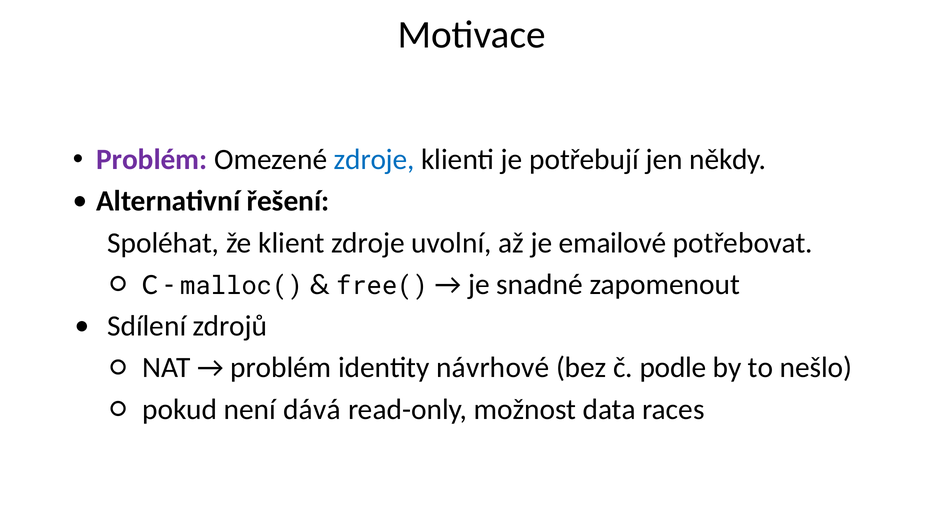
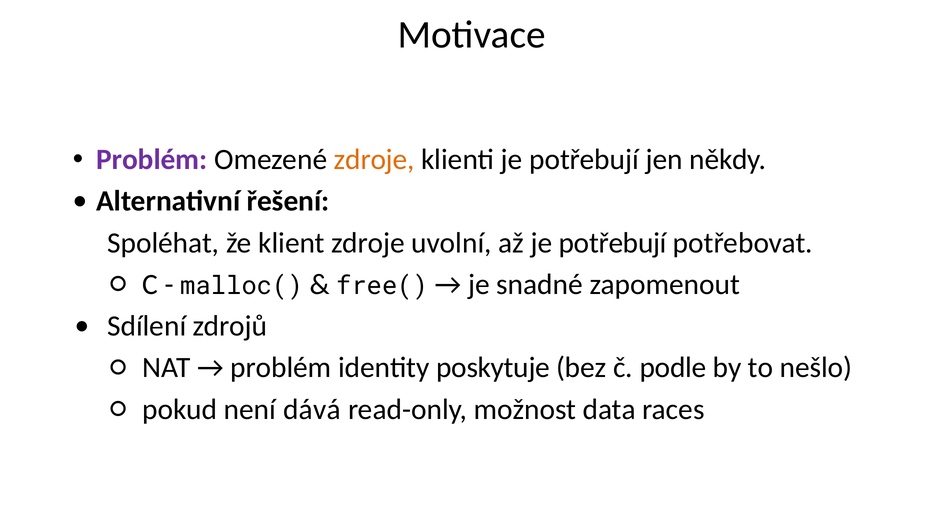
zdroje colour: blue -> orange (374, 160)
až je emailové: emailové -> potřebují (613, 243)
návrhové: návrhové -> poskytuje (493, 368)
